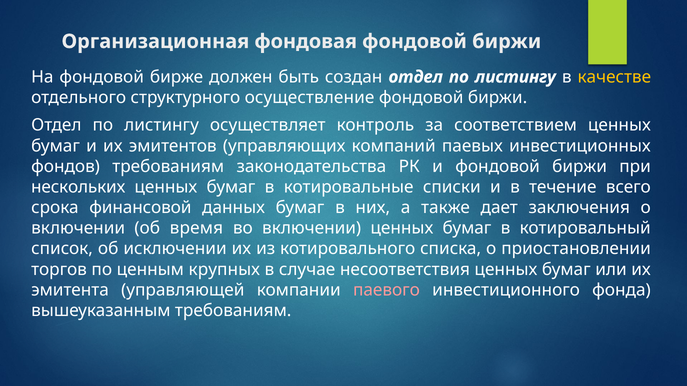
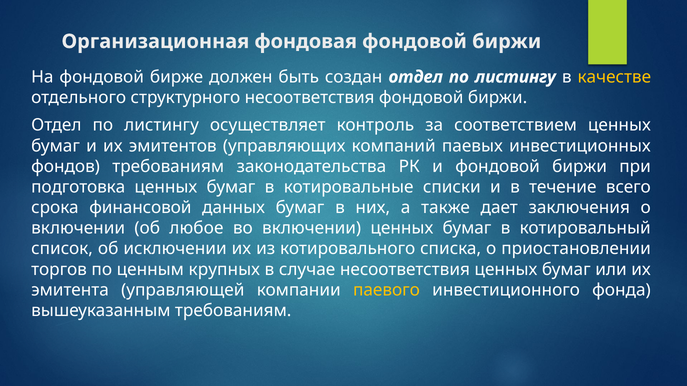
структурного осуществление: осуществление -> несоответствия (310, 98)
нескольких: нескольких -> подготовка (78, 187)
время: время -> любое (196, 228)
паевого colour: pink -> yellow (386, 290)
